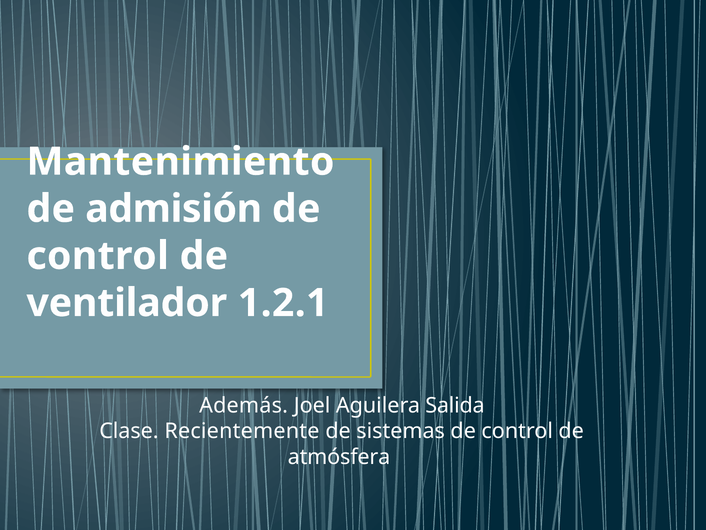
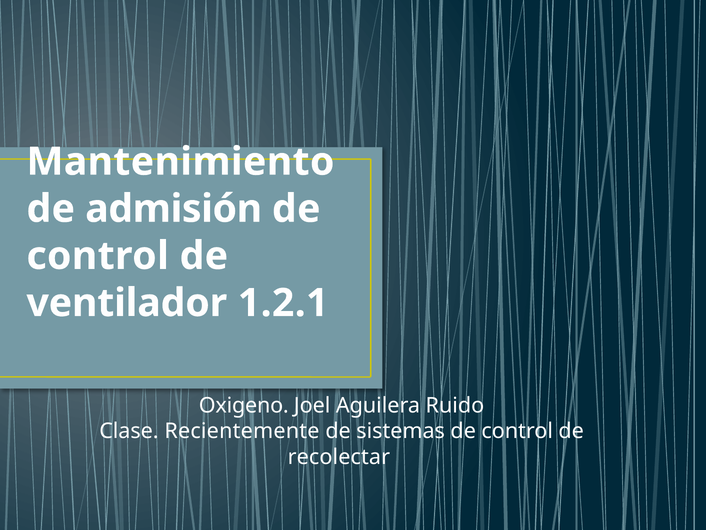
Además: Además -> Oxigeno (244, 405)
Salida: Salida -> Ruido (455, 405)
atmósfera: atmósfera -> recolectar (339, 457)
